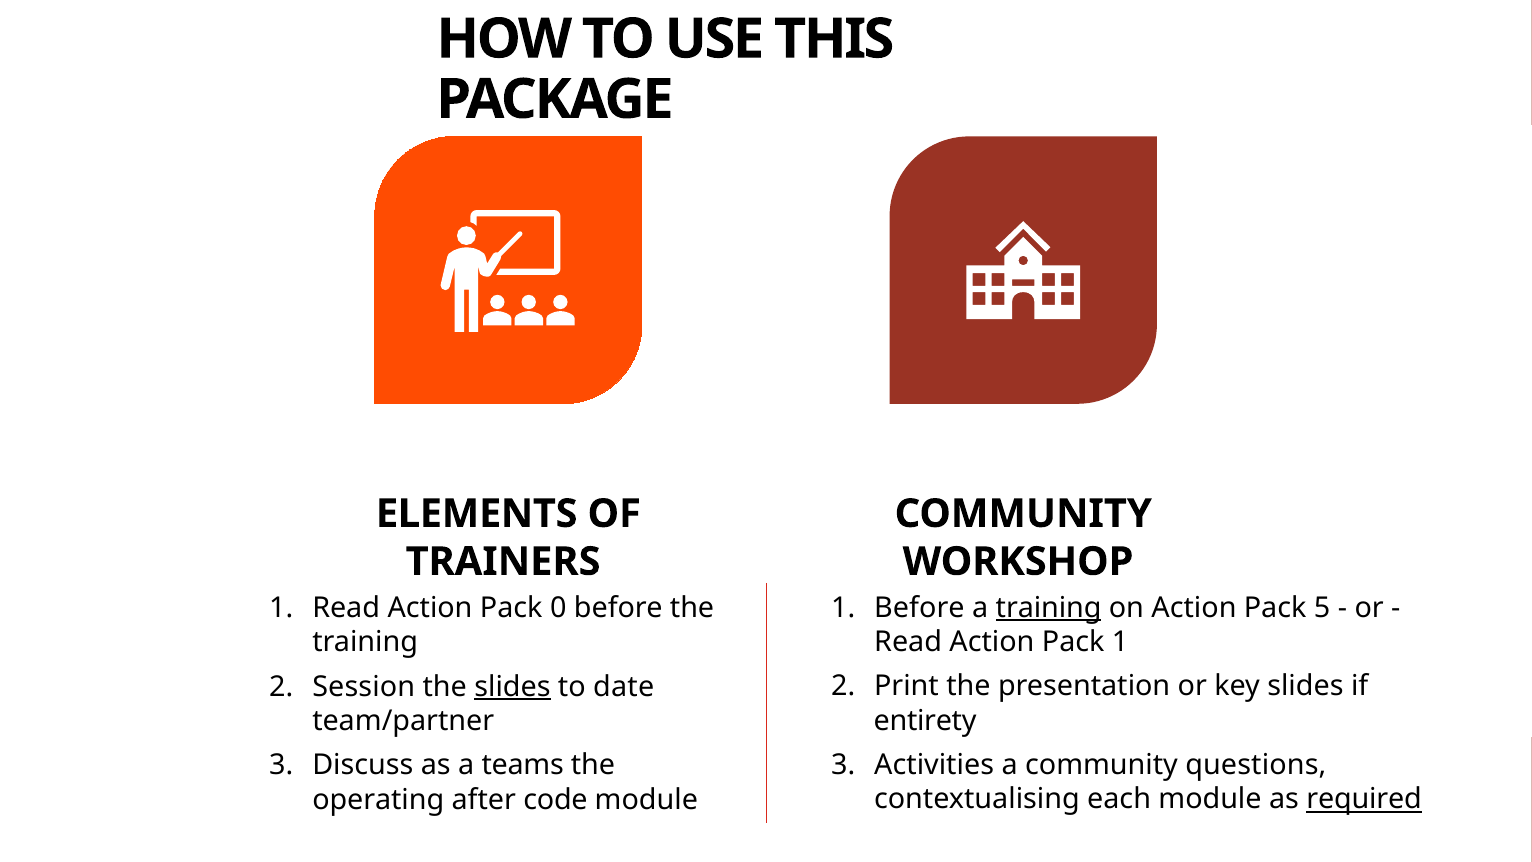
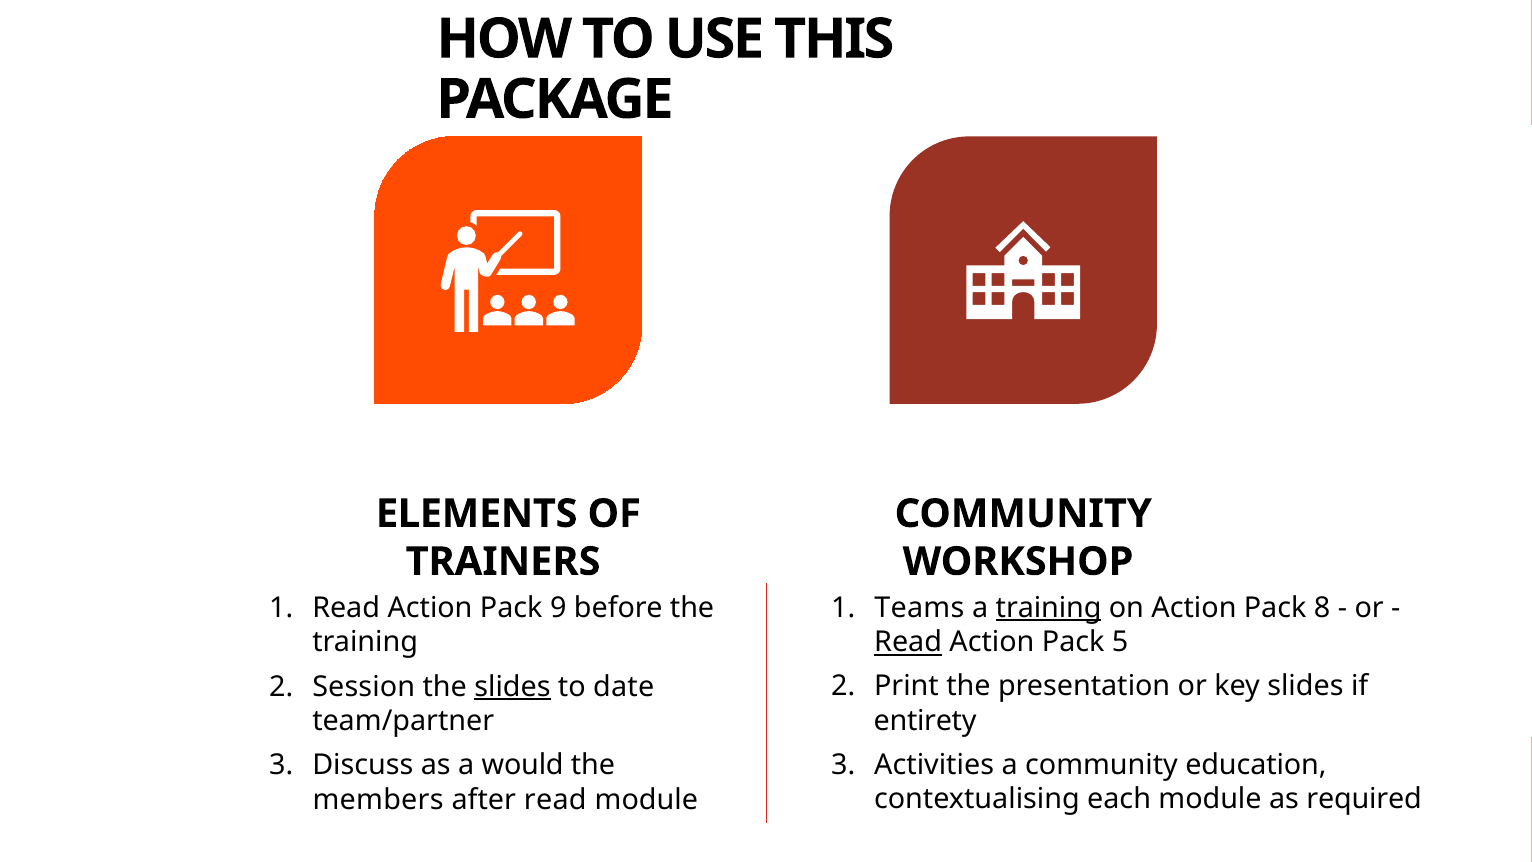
0: 0 -> 9 (558, 608)
Before: Before -> Teams (919, 608)
5: 5 -> 8 (1322, 608)
Read underline: none -> present (908, 642)
Pack 1: 1 -> 5 (1120, 642)
teams: teams -> would (523, 765)
questions: questions -> education (1256, 765)
operating: operating -> members (378, 799)
after code: code -> read (555, 799)
required underline: present -> none (1364, 799)
